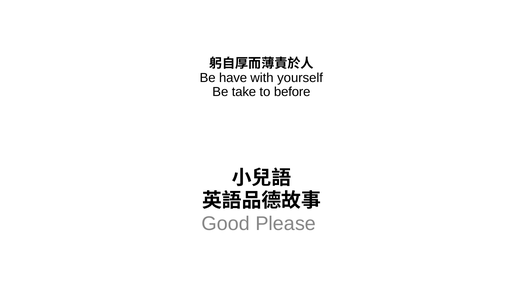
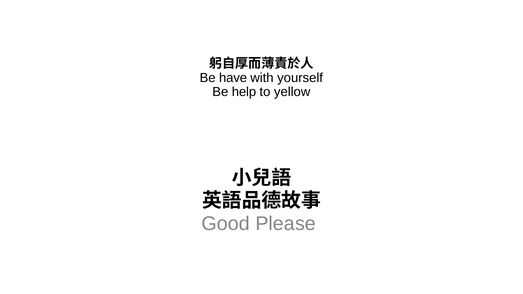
take: take -> help (244, 92)
before: before -> yellow (292, 92)
